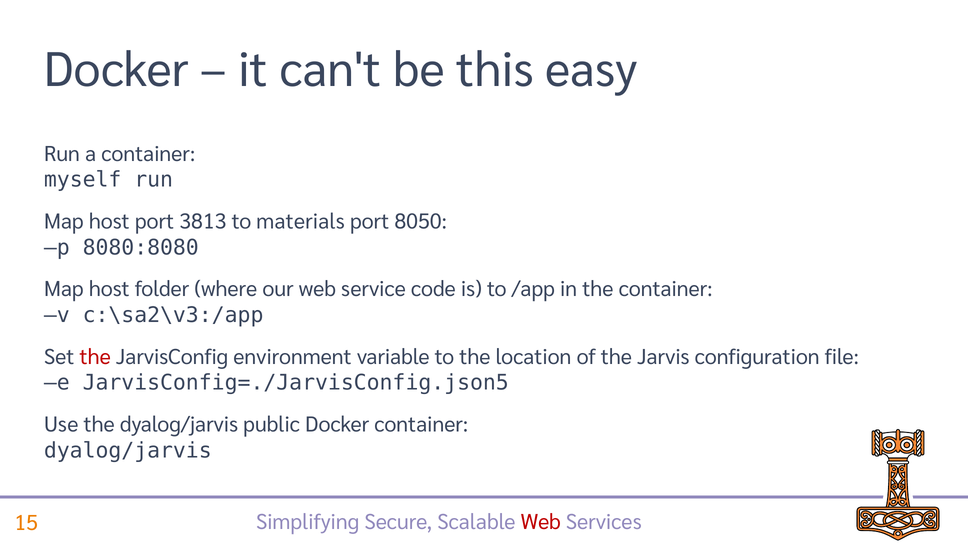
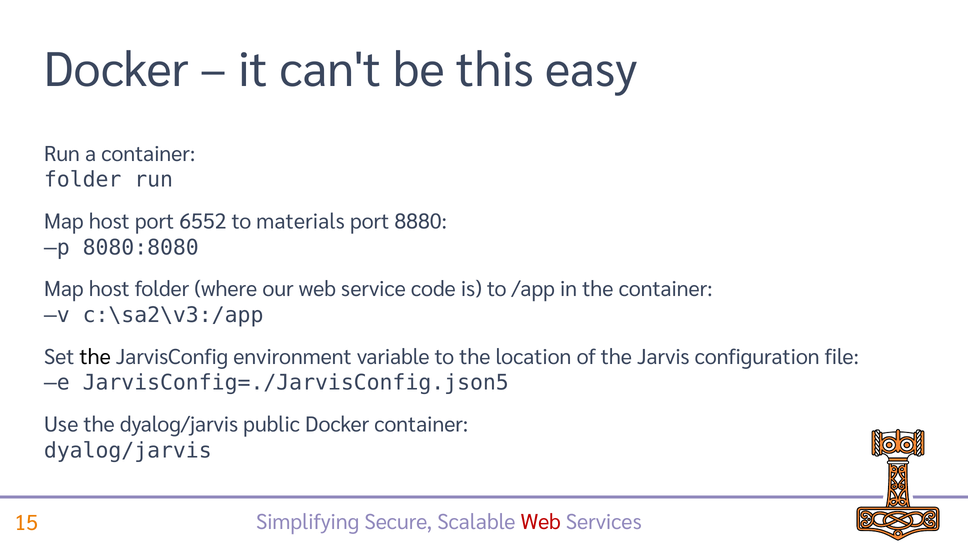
myself: myself -> folder (83, 180)
3813: 3813 -> 6552 (203, 222)
8050: 8050 -> 8880 (421, 222)
the colour: red -> black (95, 357)
